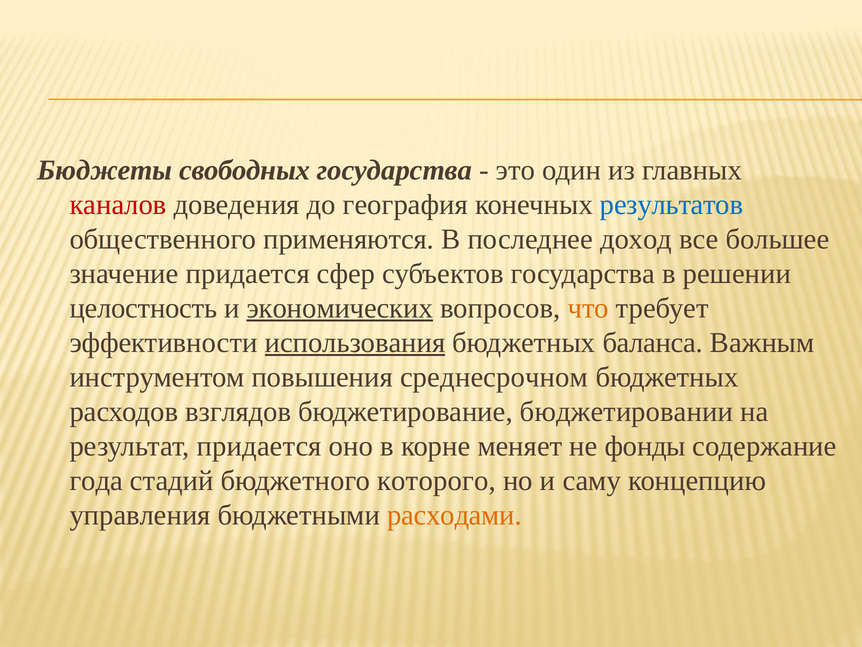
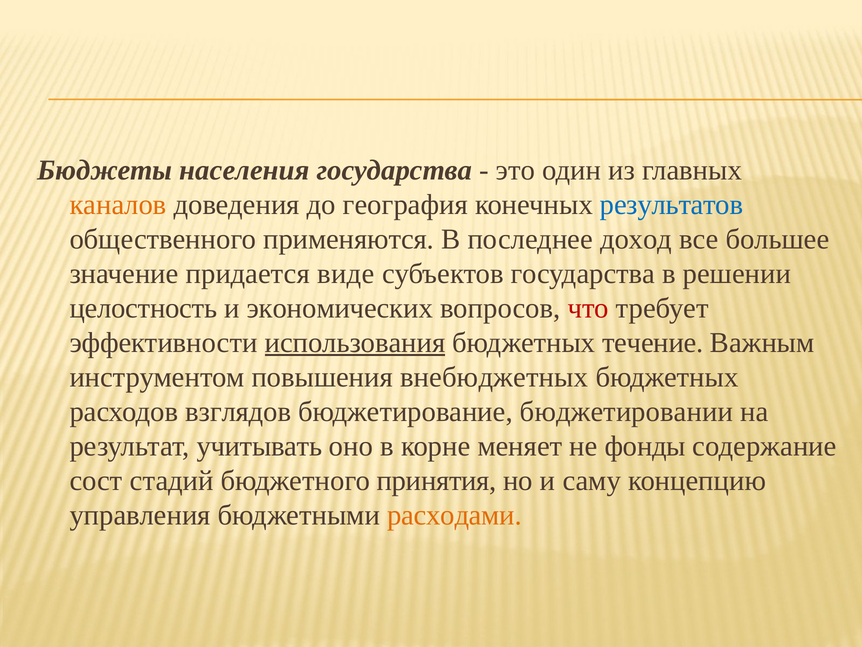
свободных: свободных -> населения (245, 170)
каналов colour: red -> orange (118, 204)
сфер: сфер -> виде (346, 273)
экономических underline: present -> none (340, 308)
что colour: orange -> red (588, 308)
баланса: баланса -> течение (653, 342)
среднесрочном: среднесрочном -> внебюджетных (494, 377)
результат придается: придается -> учитывать (259, 446)
года: года -> сост (96, 480)
которого: которого -> принятия (437, 480)
